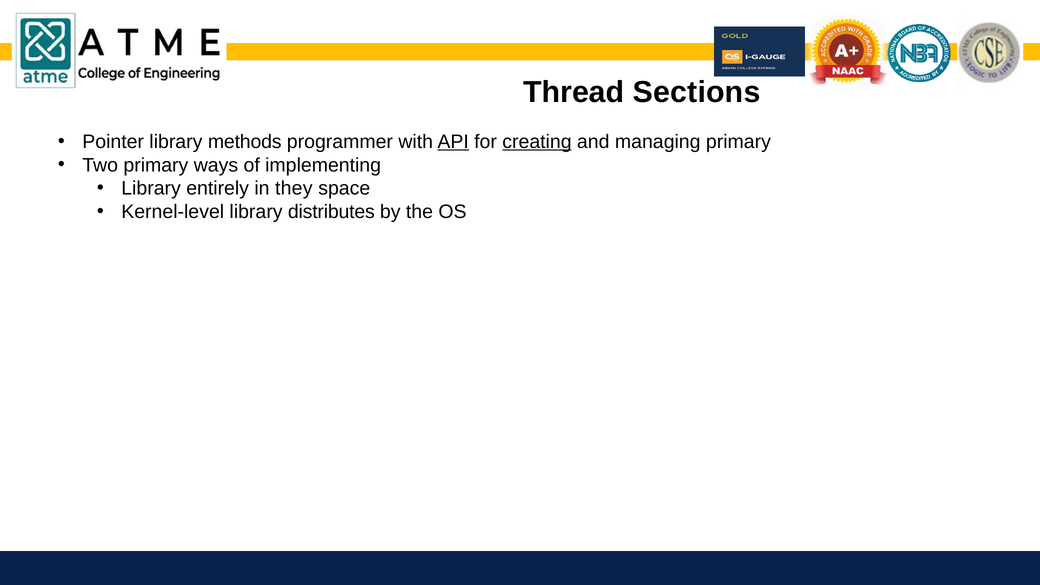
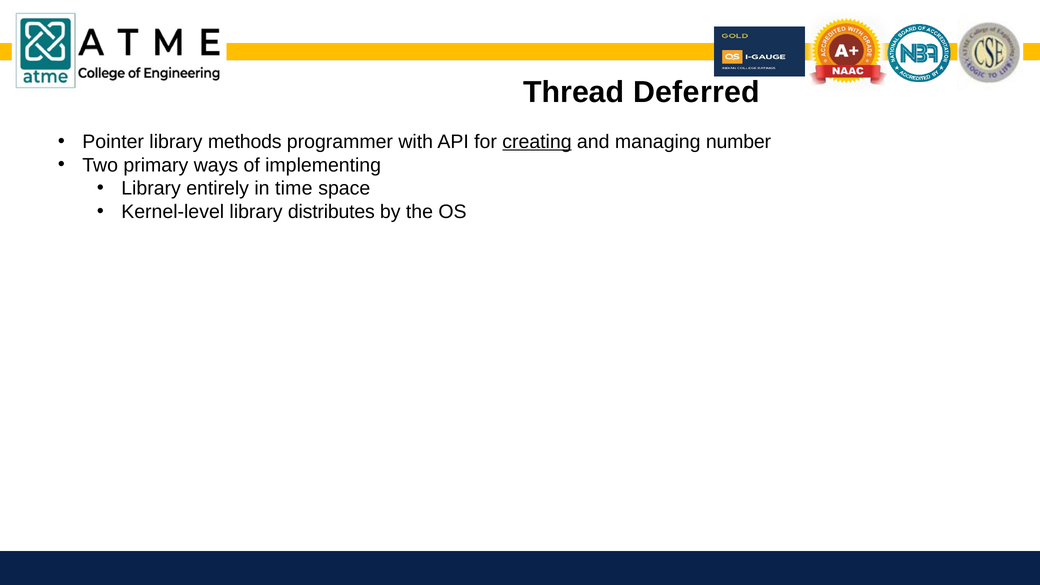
Sections: Sections -> Deferred (696, 92)
API underline: present -> none (453, 142)
managing primary: primary -> number (739, 142)
they: they -> time (294, 188)
